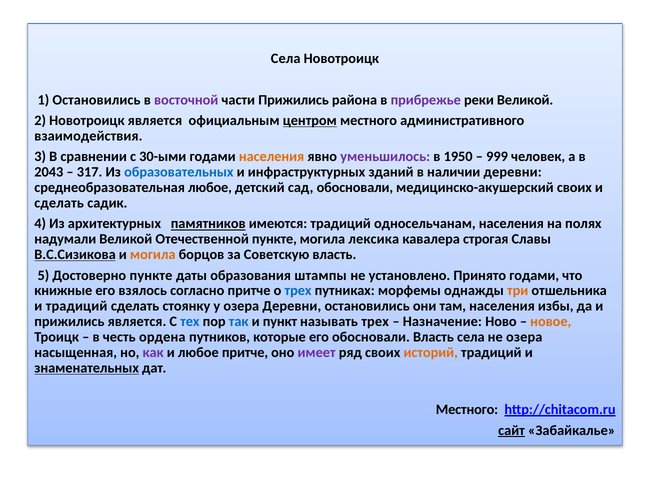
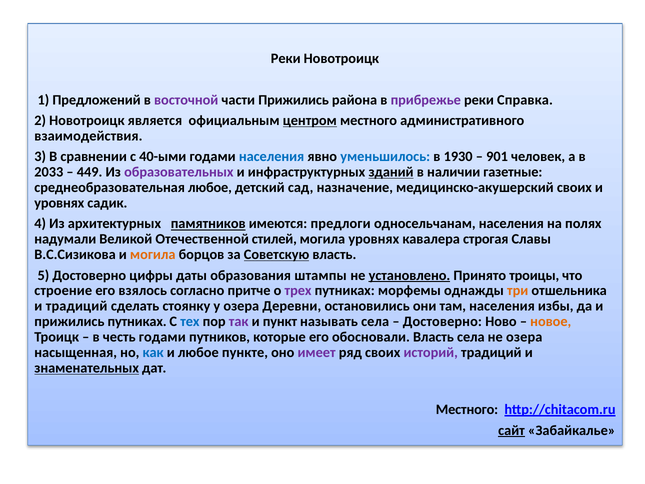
Села: Села -> Реки (286, 59)
1 Остановились: Остановились -> Предложений (97, 100)
реки Великой: Великой -> Справка (525, 100)
30-ыми: 30-ыми -> 40-ыми (163, 157)
населения colour: orange -> blue (272, 157)
уменьшилось colour: purple -> blue (385, 157)
1950: 1950 -> 1930 (458, 157)
999: 999 -> 901 (497, 157)
2043: 2043 -> 2033 (49, 172)
317: 317 -> 449 (90, 172)
образовательных colour: blue -> purple (179, 172)
зданий underline: none -> present (391, 172)
наличии деревни: деревни -> газетные (513, 172)
сад обосновали: обосновали -> назначение (355, 188)
сделать: сделать -> уровнях (59, 203)
имеются традиций: традиций -> предлоги (341, 224)
Отечественной пункте: пункте -> стилей (274, 239)
могила лексика: лексика -> уровнях (374, 239)
В.С.Сизикова underline: present -> none (75, 255)
Советскую underline: none -> present (277, 255)
Достоверно пункте: пункте -> цифры (151, 275)
установлено underline: none -> present (409, 275)
Принято годами: годами -> троицы (534, 275)
книжные: книжные -> строение (63, 291)
трех colour: blue -> purple (298, 291)
прижились является: является -> путниках (137, 322)
так colour: blue -> purple (239, 322)
называть трех: трех -> села (375, 322)
Назначение: Назначение -> Достоверно (442, 322)
честь ордена: ордена -> годами (162, 337)
как colour: purple -> blue (153, 352)
любое притче: притче -> пункте (245, 352)
историй colour: orange -> purple (431, 352)
